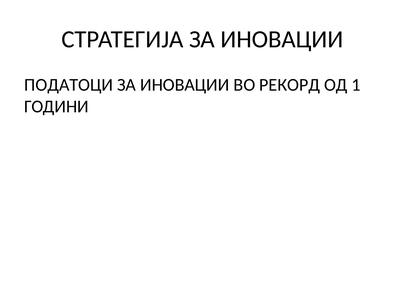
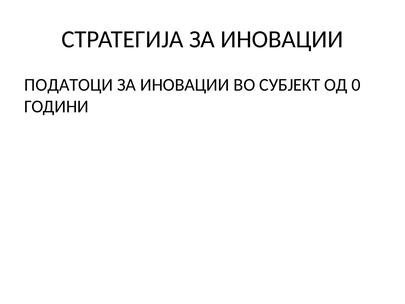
РЕКОРД: РЕКОРД -> СУБЈЕКТ (290, 85)
1: 1 -> 0 (356, 85)
